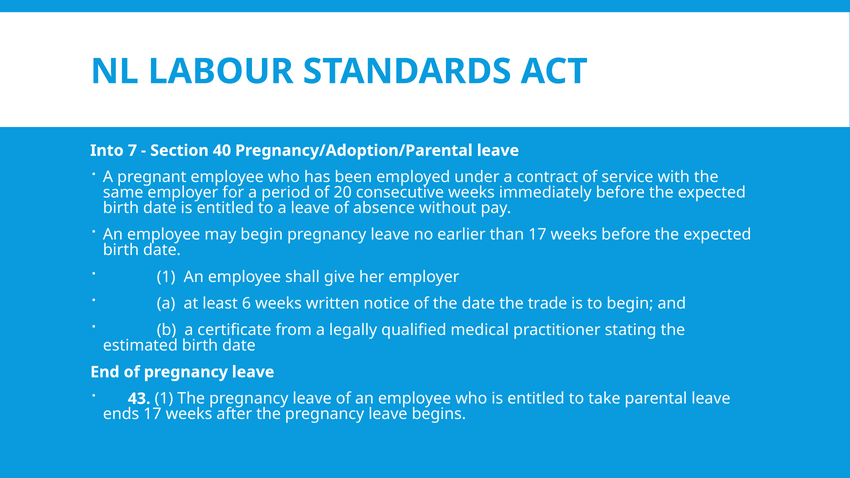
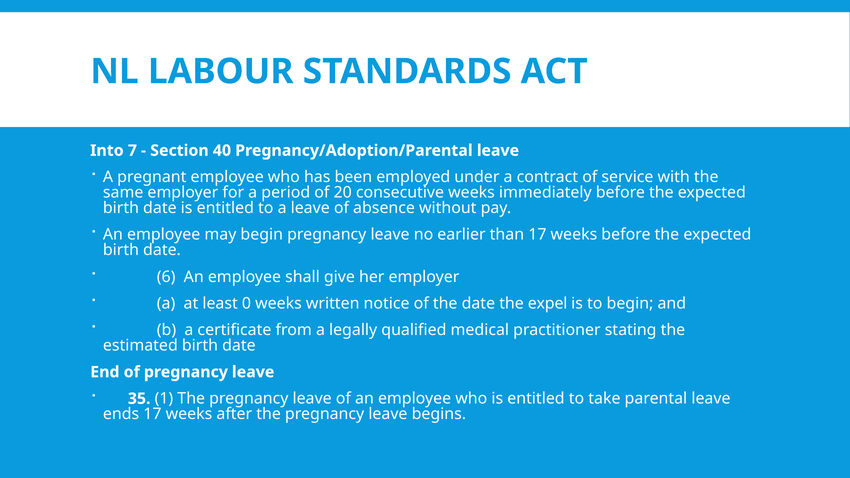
1: 1 -> 6 (166, 277)
6: 6 -> 0 (246, 303)
trade: trade -> expel (548, 303)
43: 43 -> 35 (139, 399)
